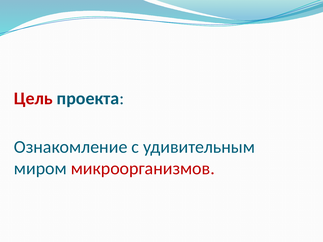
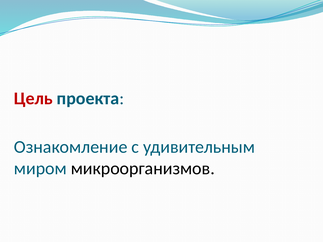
микроорганизмов colour: red -> black (143, 169)
